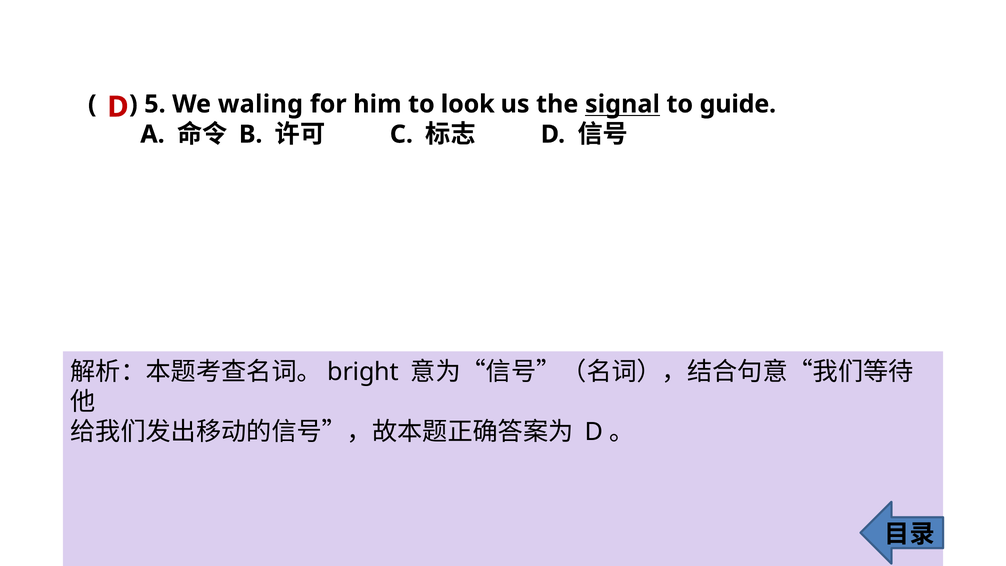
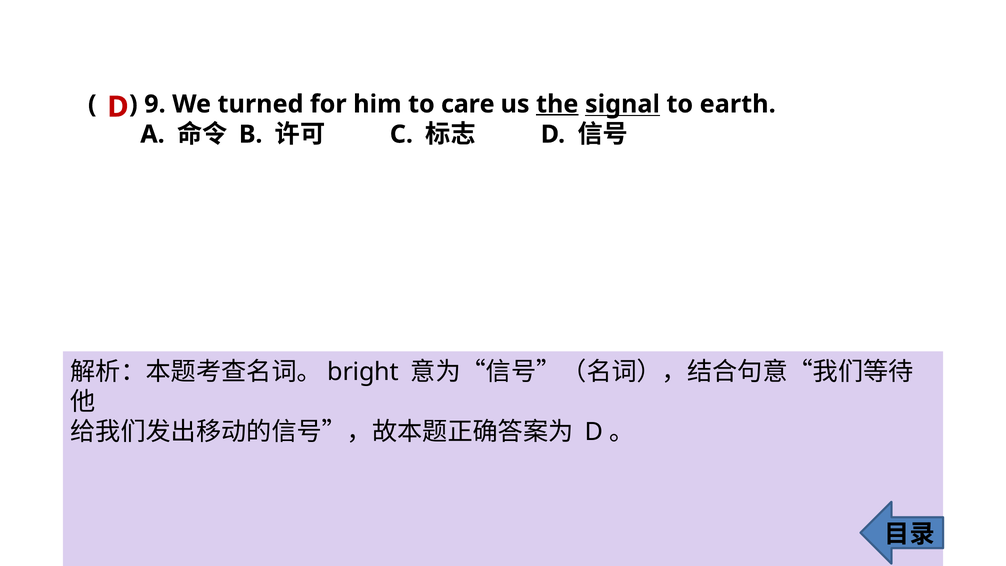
5: 5 -> 9 (155, 104)
waling: waling -> turned (261, 104)
look: look -> care (468, 104)
the underline: none -> present (557, 104)
guide: guide -> earth (738, 104)
